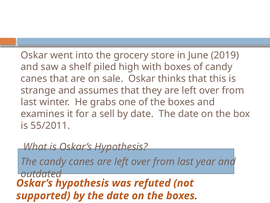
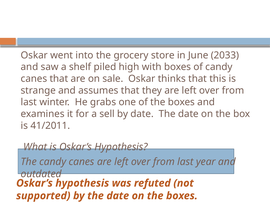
2019: 2019 -> 2033 (225, 55)
55/2011: 55/2011 -> 41/2011 (50, 125)
